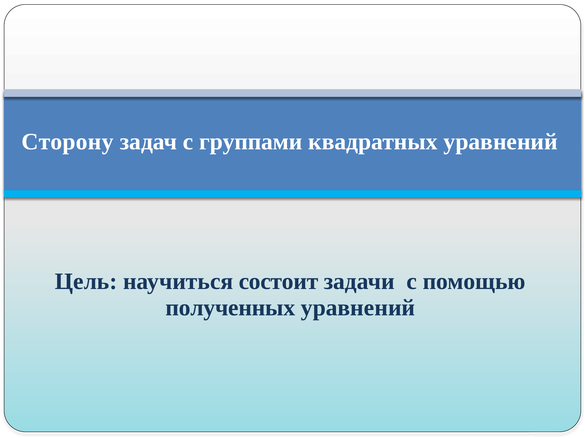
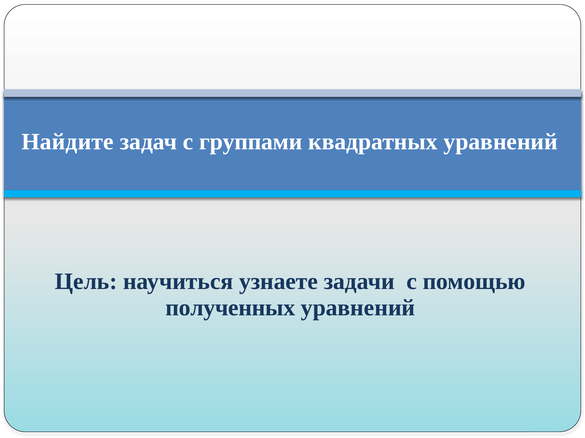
Сторону: Сторону -> Найдите (68, 142)
состоит: состоит -> узнаете (278, 282)
